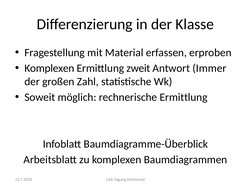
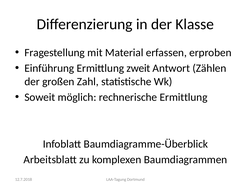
Komplexen: Komplexen -> Einführung (49, 68)
Immer: Immer -> Zählen (209, 68)
